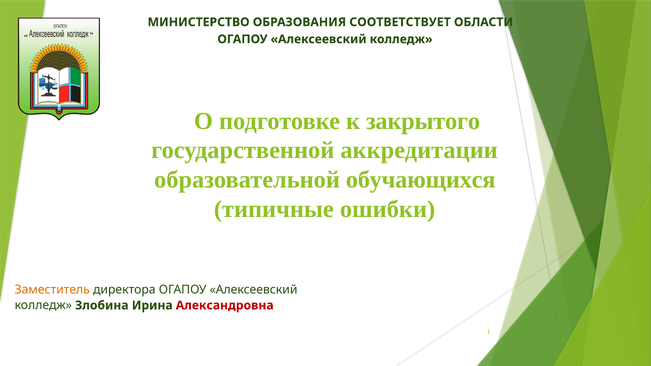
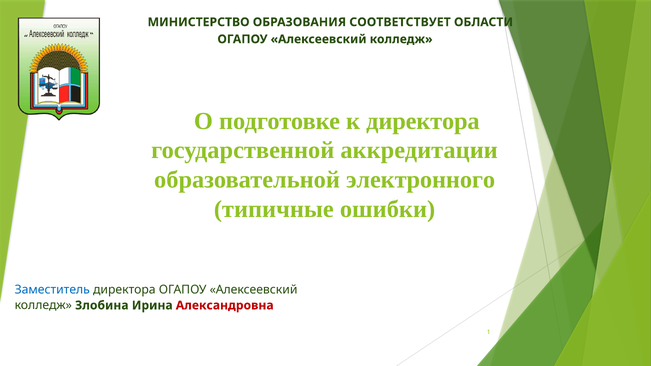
к закрытого: закрытого -> директора (423, 121)
обучающихся: обучающихся -> электронного (421, 180)
Заместитель colour: orange -> blue (52, 290)
